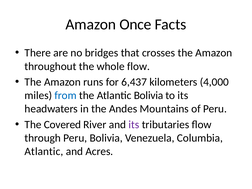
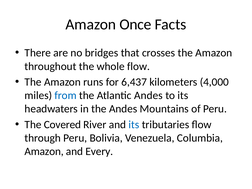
Atlantic Bolivia: Bolivia -> Andes (148, 95)
its colour: purple -> blue (134, 125)
Atlantic: Atlantic -> Amazon (44, 151)
Acres: Acres -> Every (99, 151)
